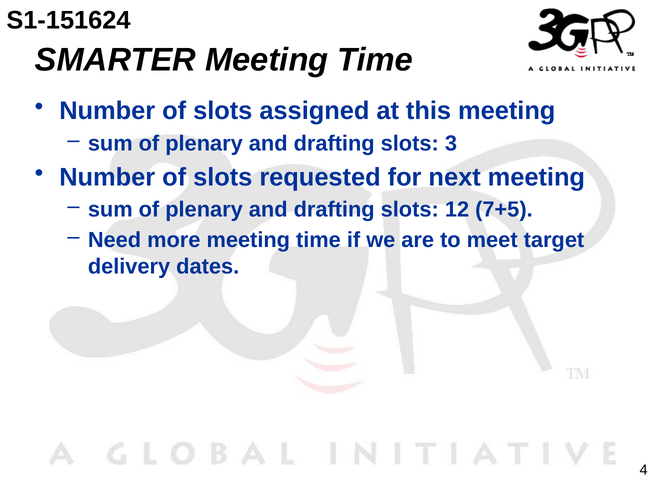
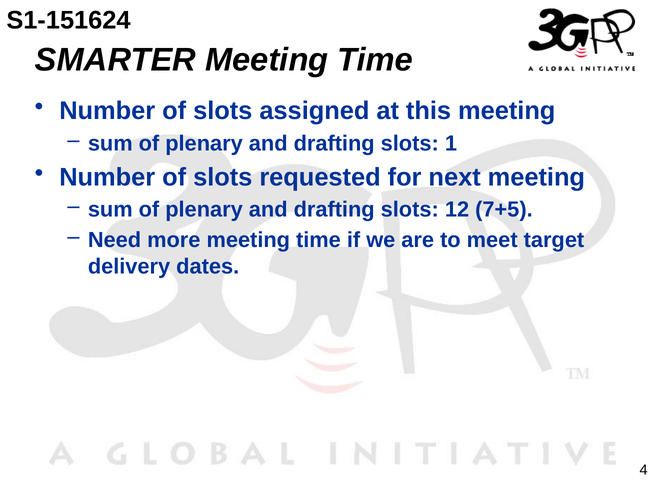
3: 3 -> 1 (451, 143)
